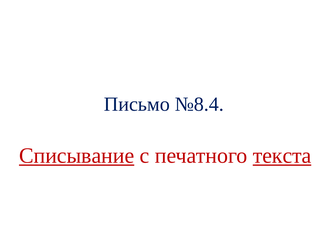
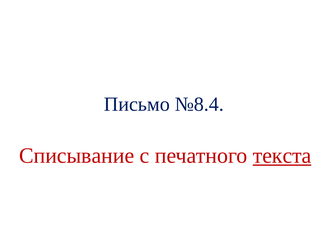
Списывание underline: present -> none (77, 156)
